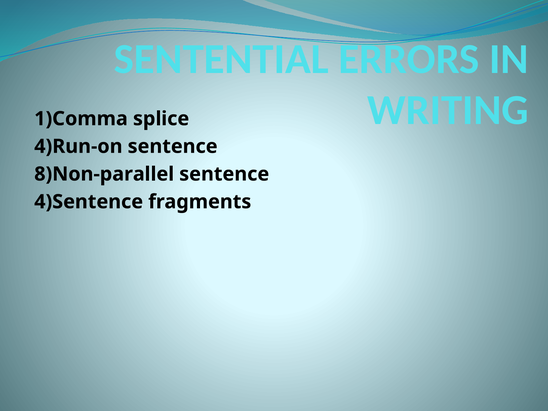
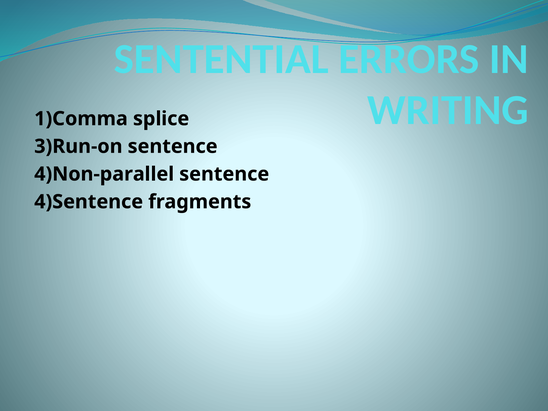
4)Run-on: 4)Run-on -> 3)Run-on (78, 146)
8)Non-parallel: 8)Non-parallel -> 4)Non-parallel (104, 174)
